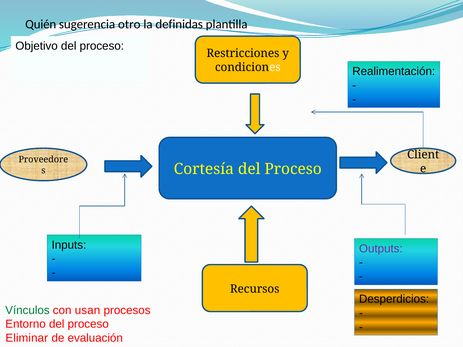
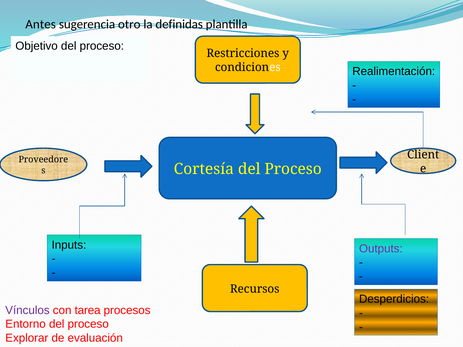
Quién: Quién -> Antes (41, 24)
Vínculos colour: green -> purple (27, 311)
usan: usan -> tarea (88, 311)
Eliminar: Eliminar -> Explorar (27, 338)
